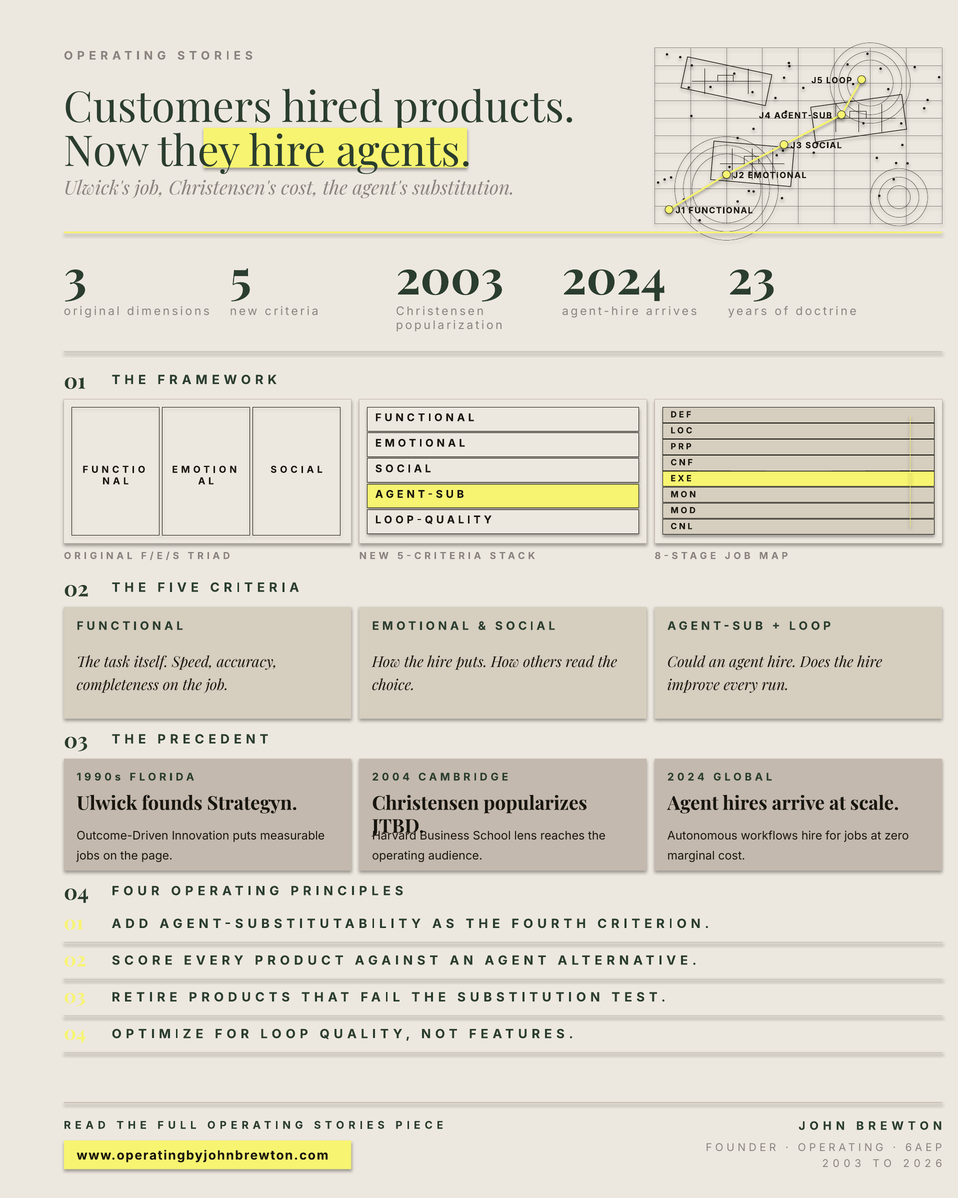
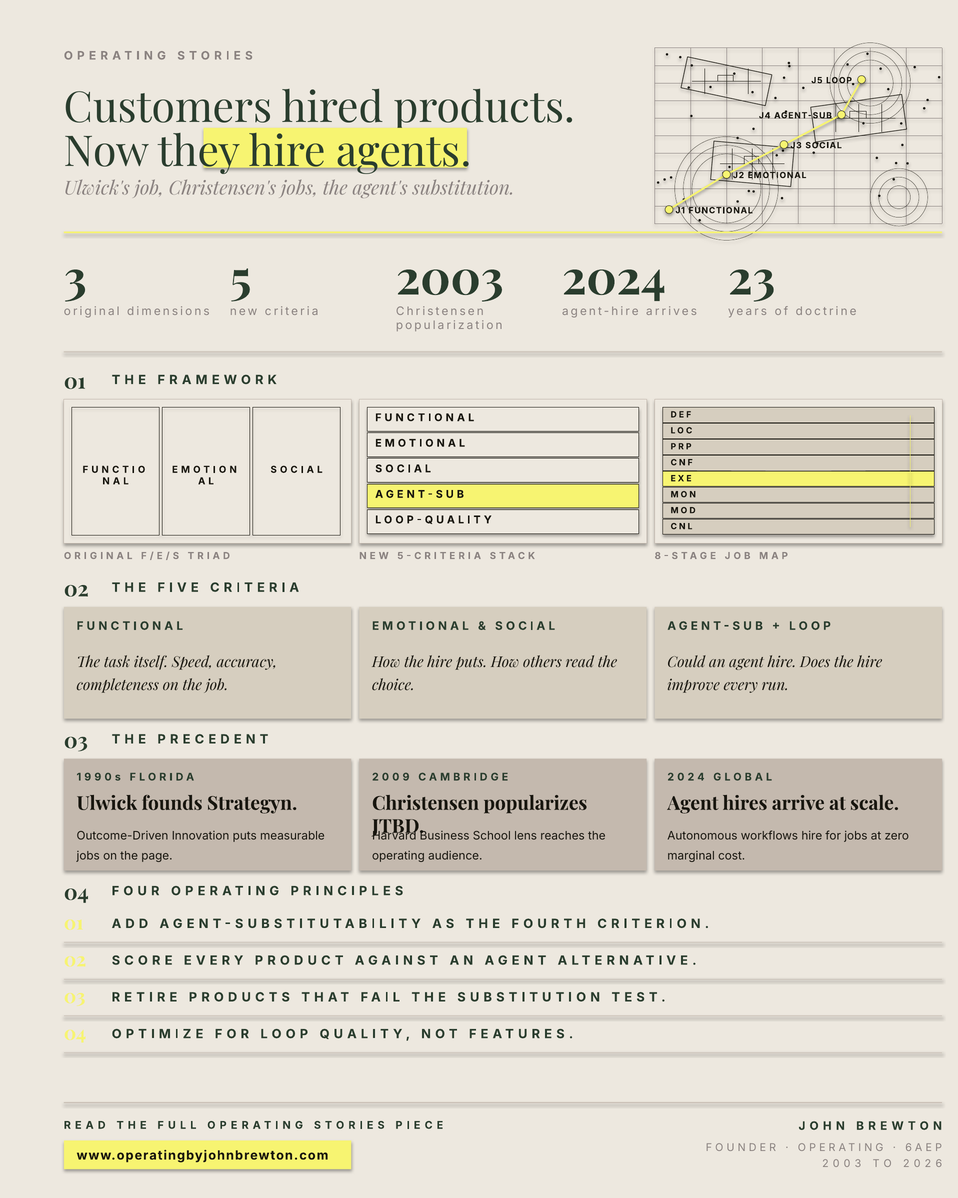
Christensen's cost: cost -> jobs (299, 188)
4: 4 -> 9 (406, 777)
